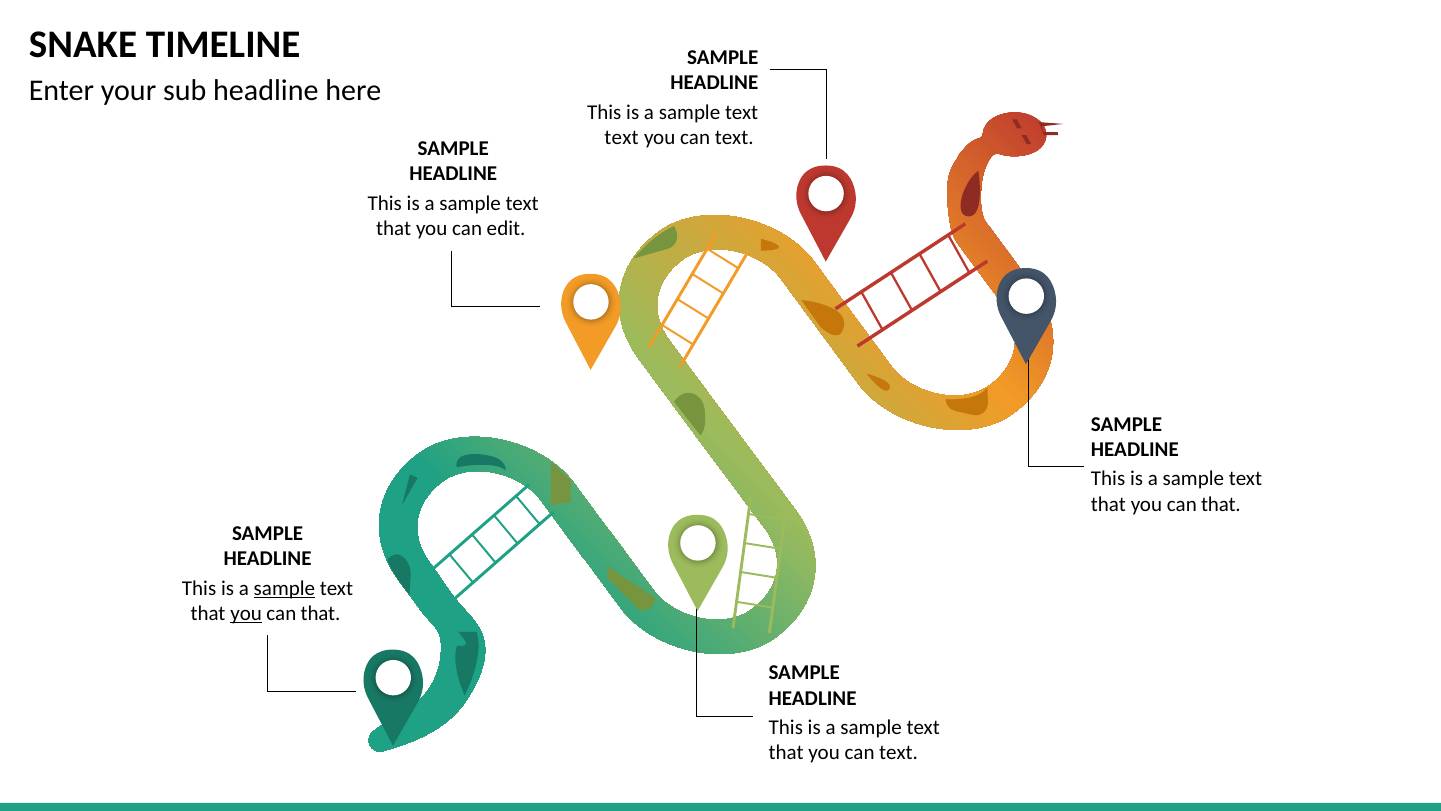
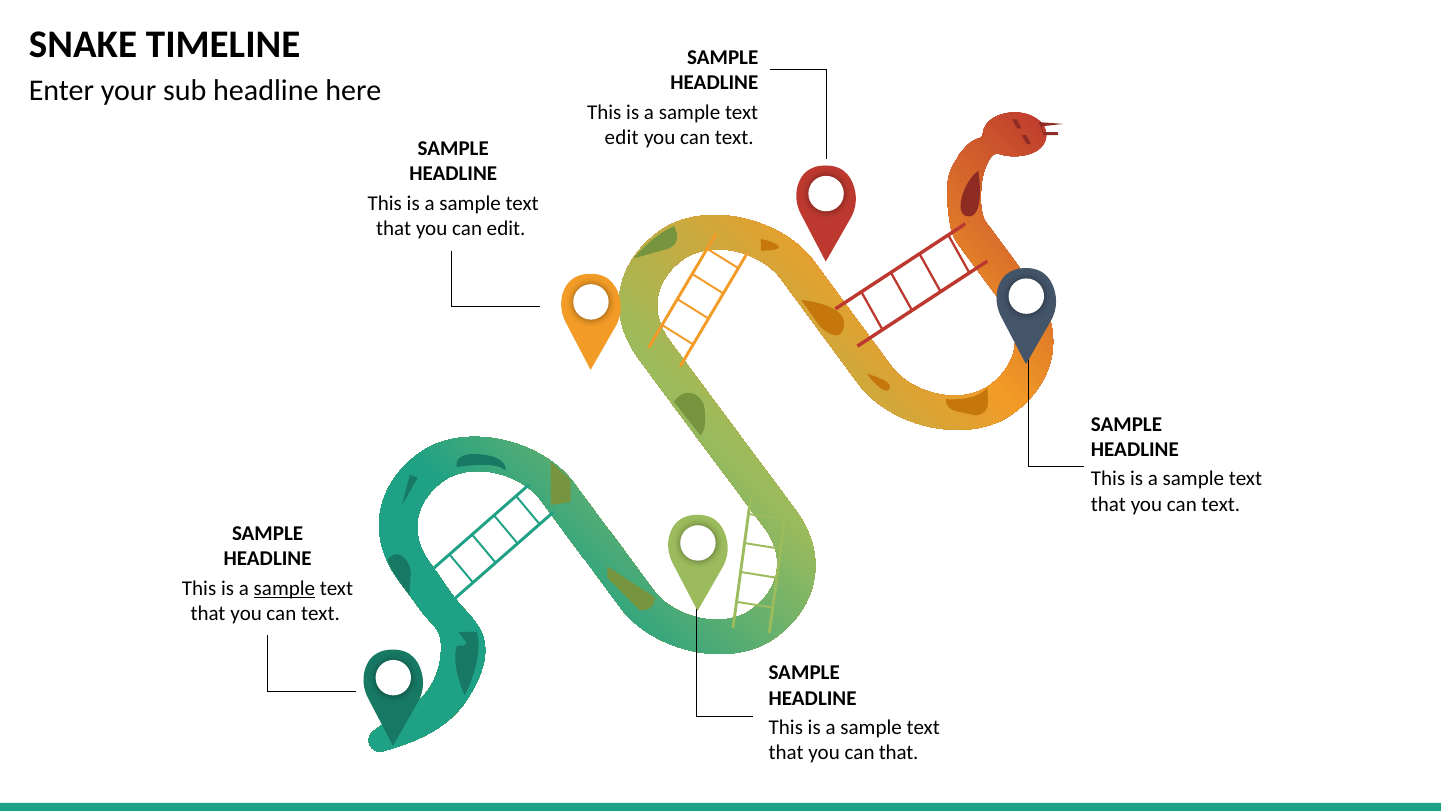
text: text -> edit (622, 137)
that: that -> text (1221, 504)
you underline: present -> none (246, 613)
that: that -> text (320, 613)
that you can text: text -> that (899, 753)
